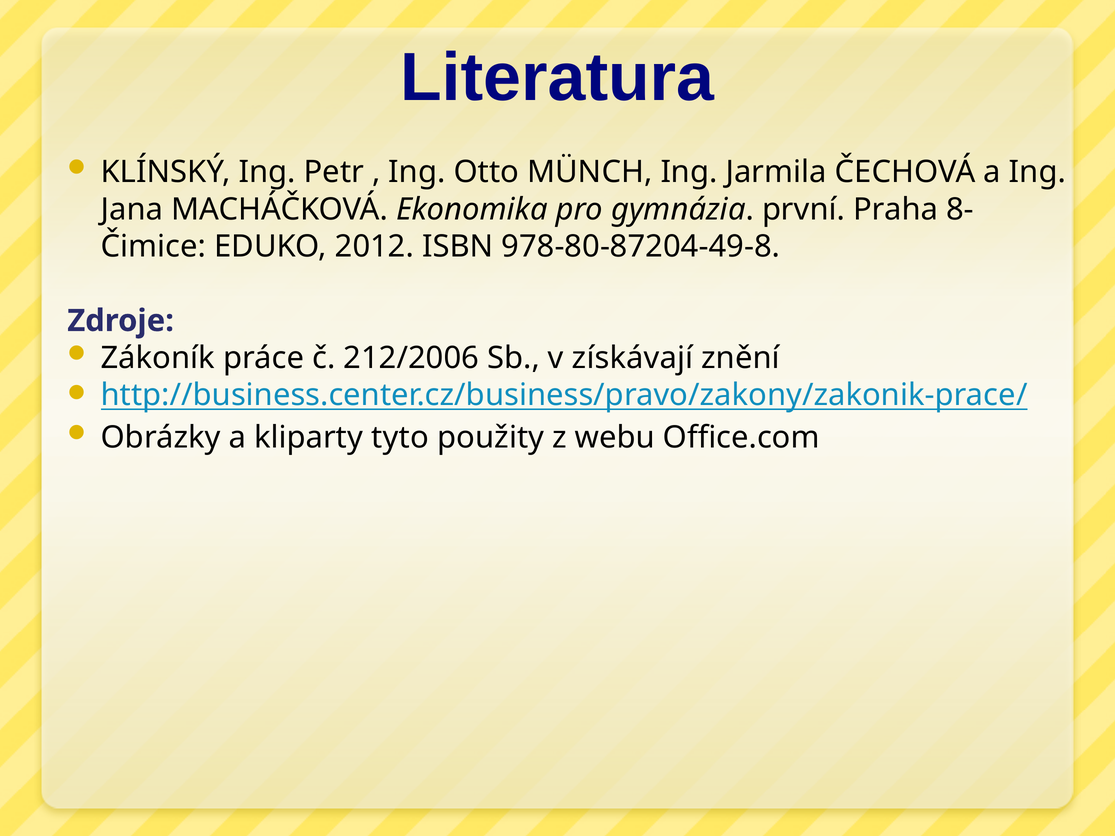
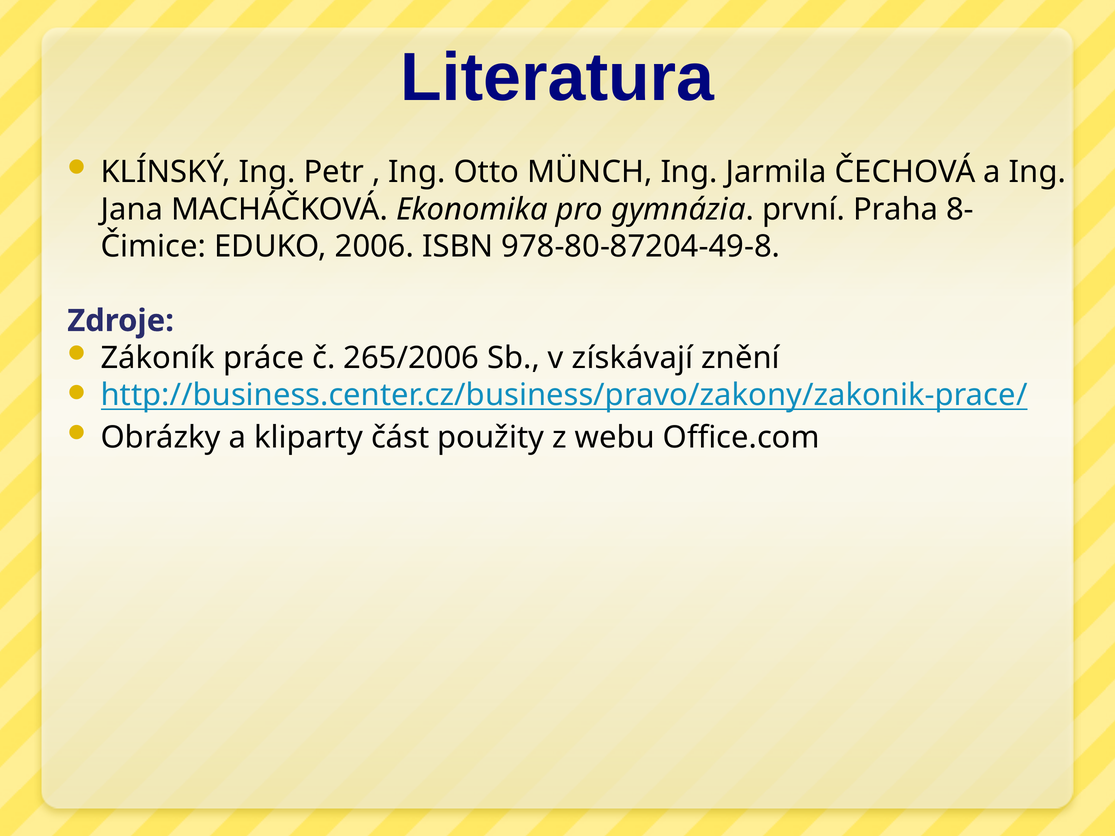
2012: 2012 -> 2006 (374, 247)
212/2006: 212/2006 -> 265/2006 (411, 358)
tyto: tyto -> část (400, 438)
